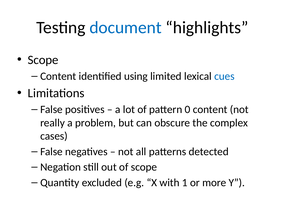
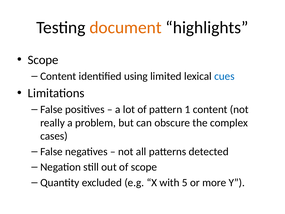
document colour: blue -> orange (126, 28)
0: 0 -> 1 (188, 109)
1: 1 -> 5 (185, 182)
